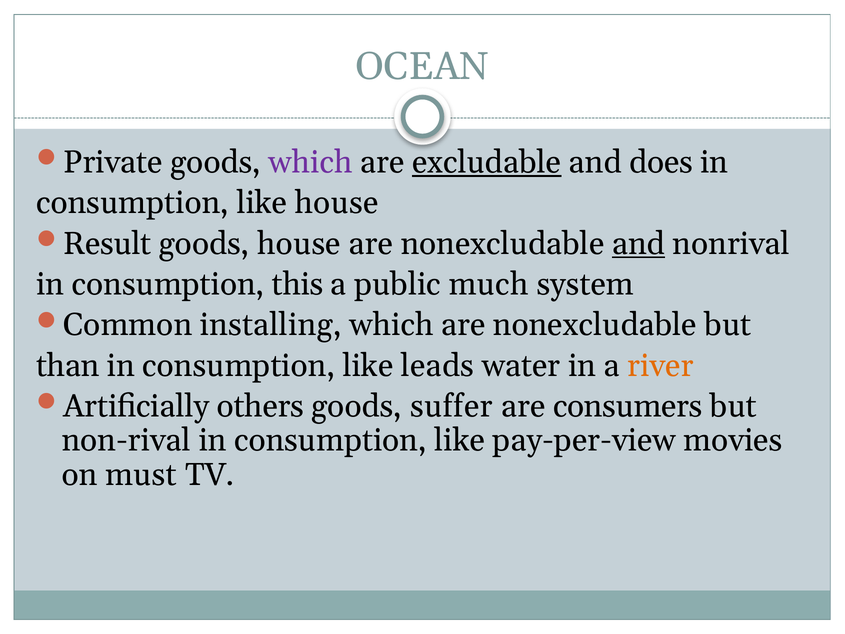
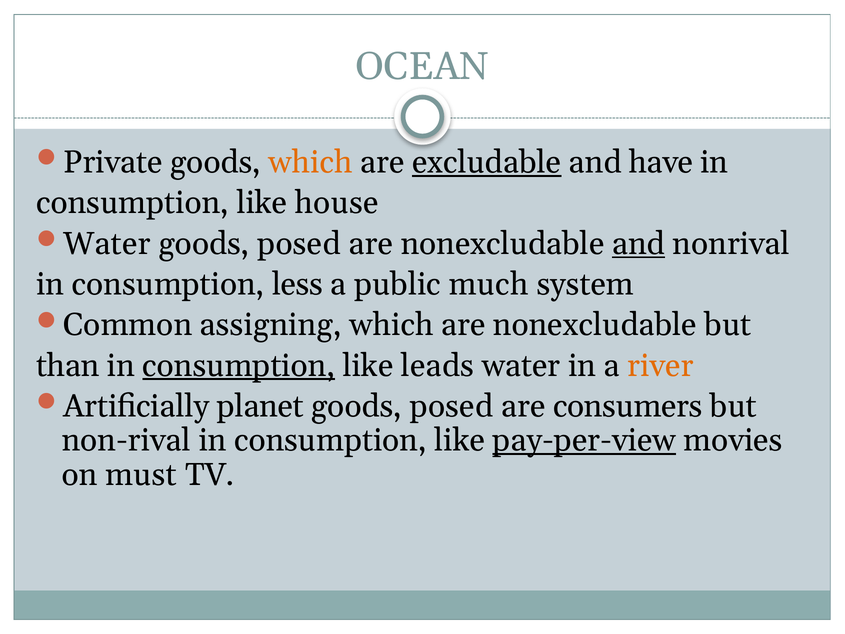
which colour: purple -> orange (311, 162)
does: does -> have (661, 162)
Result: Result -> Water (107, 244)
house: house -> posed (299, 244)
this: this -> less (298, 284)
installing: installing -> assigning (271, 325)
consumption underline: none -> present (239, 365)
others: others -> planet (260, 406)
suffer: suffer -> posed (451, 406)
pay-per-view underline: none -> present (584, 440)
